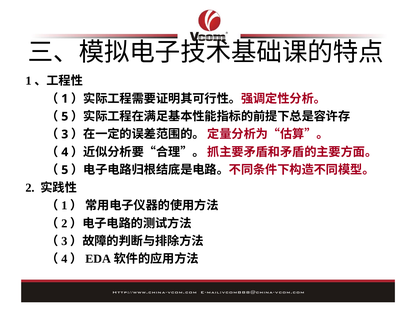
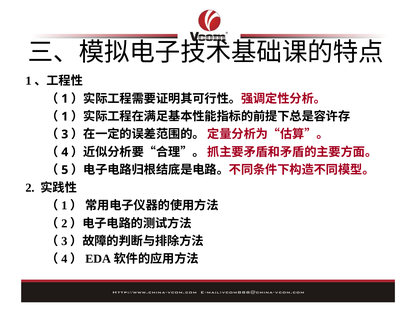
5: 5 -> 1 (65, 117)
